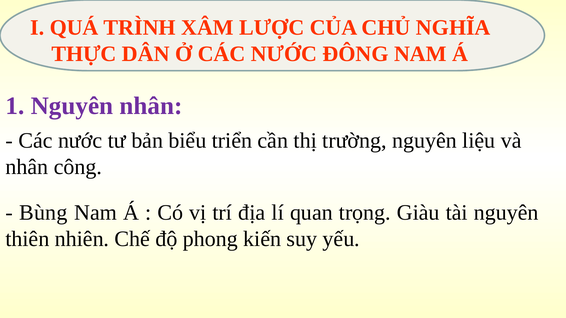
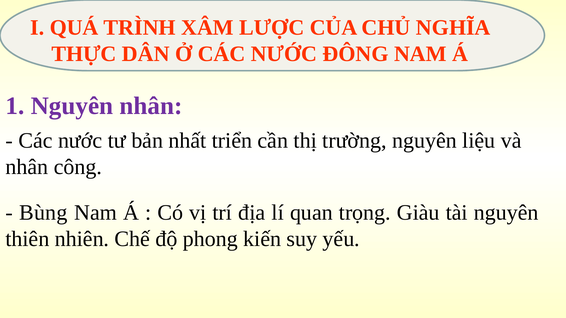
biểu: biểu -> nhất (187, 141)
